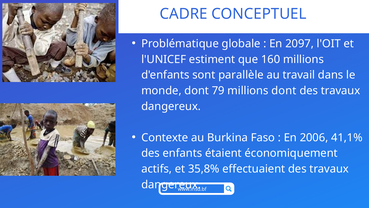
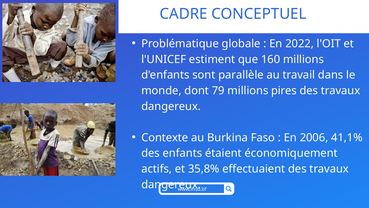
2097: 2097 -> 2022 (300, 44)
millions dont: dont -> pires (284, 90)
